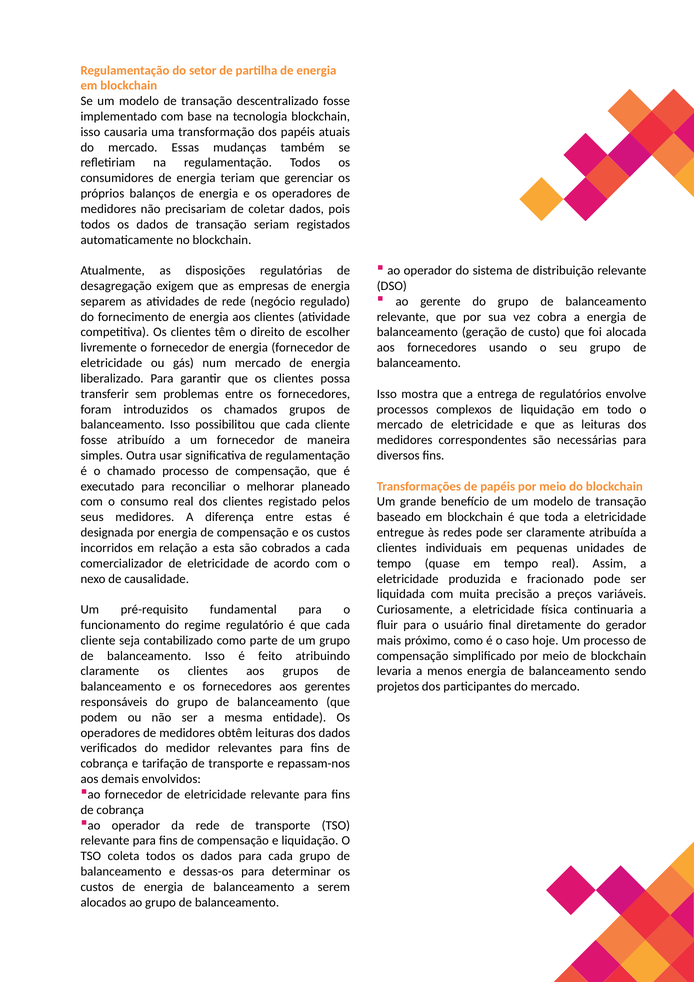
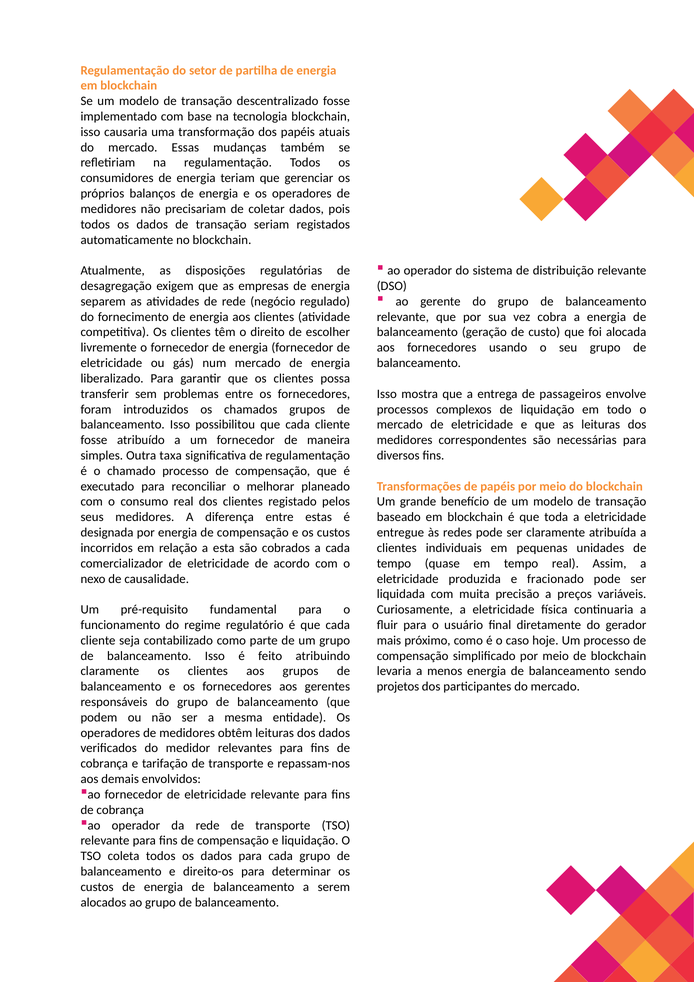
regulatórios: regulatórios -> passageiros (570, 394)
usar: usar -> taxa (171, 455)
dessas-os: dessas-os -> direito-os (208, 871)
